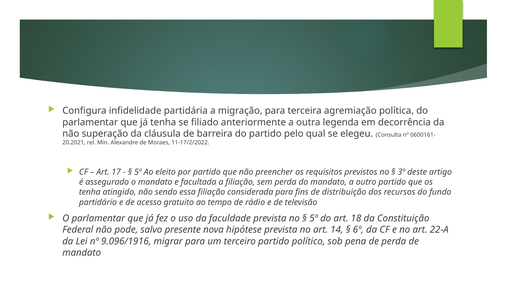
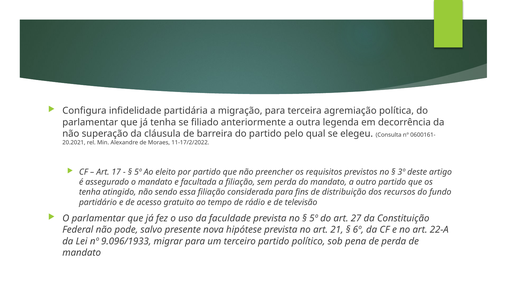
18: 18 -> 27 (356, 219)
14: 14 -> 21 (337, 230)
9.096/1916: 9.096/1916 -> 9.096/1933 (126, 241)
